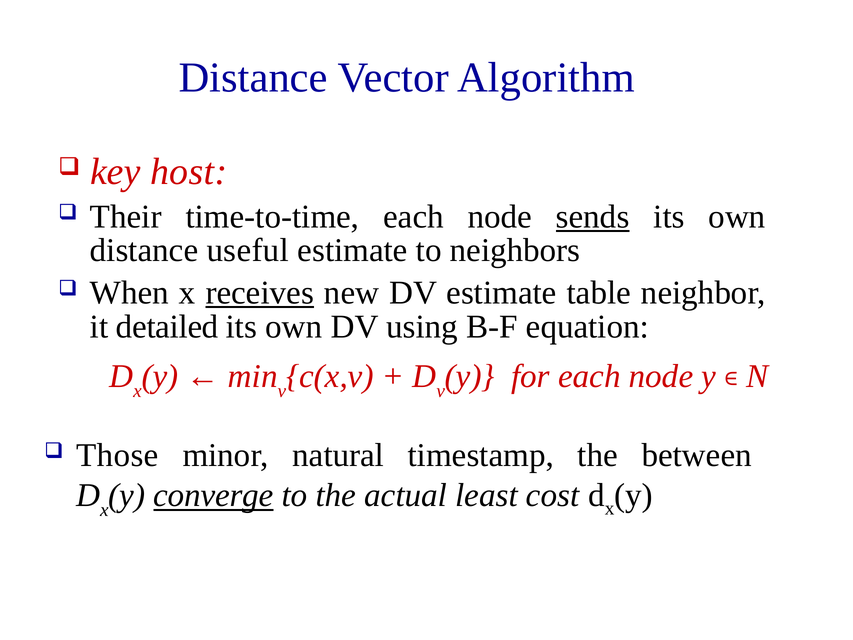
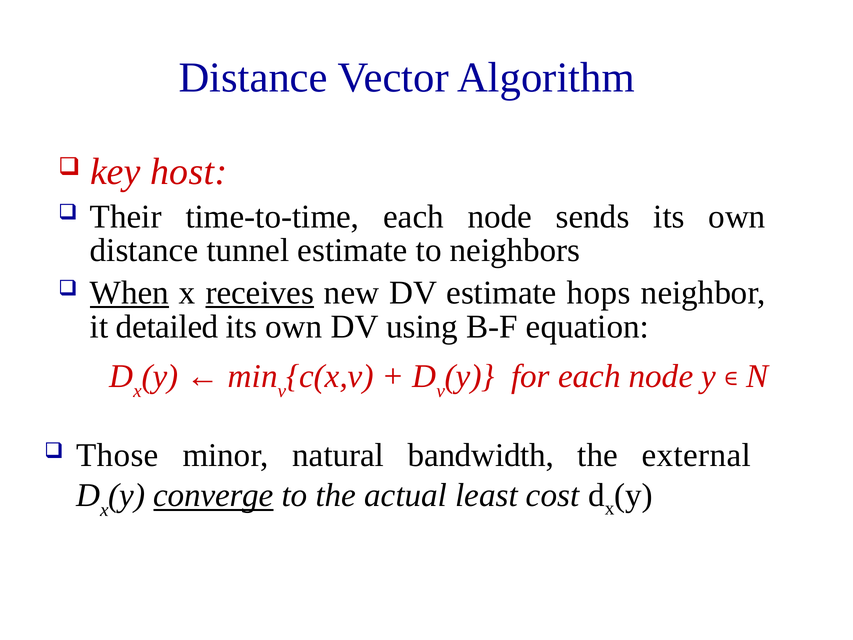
sends underline: present -> none (593, 217)
useful: useful -> tunnel (248, 250)
When underline: none -> present (129, 293)
table: table -> hops (599, 293)
timestamp: timestamp -> bandwidth (481, 455)
between: between -> external (696, 455)
